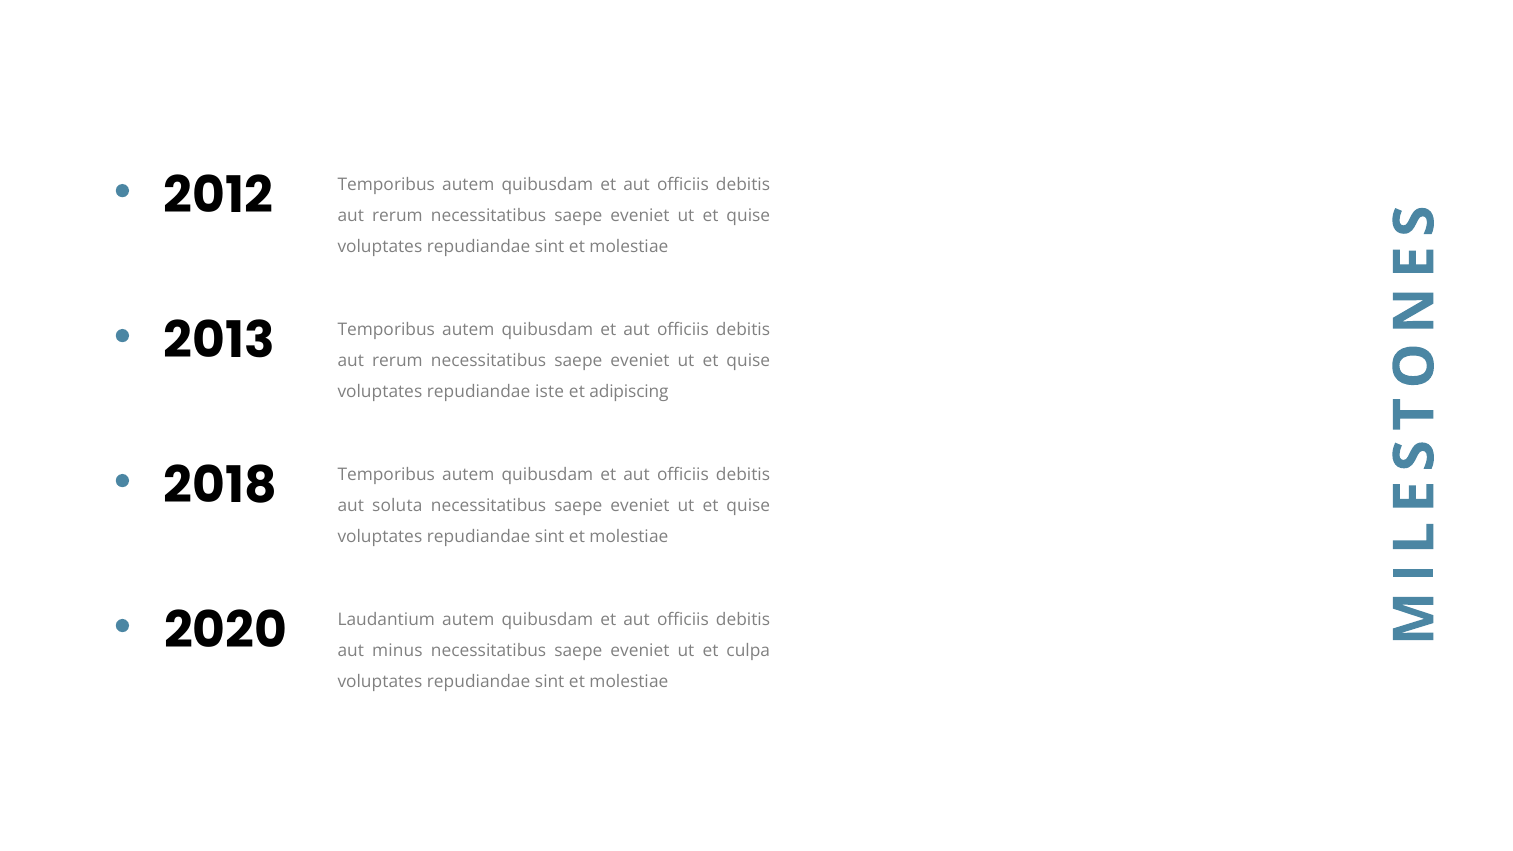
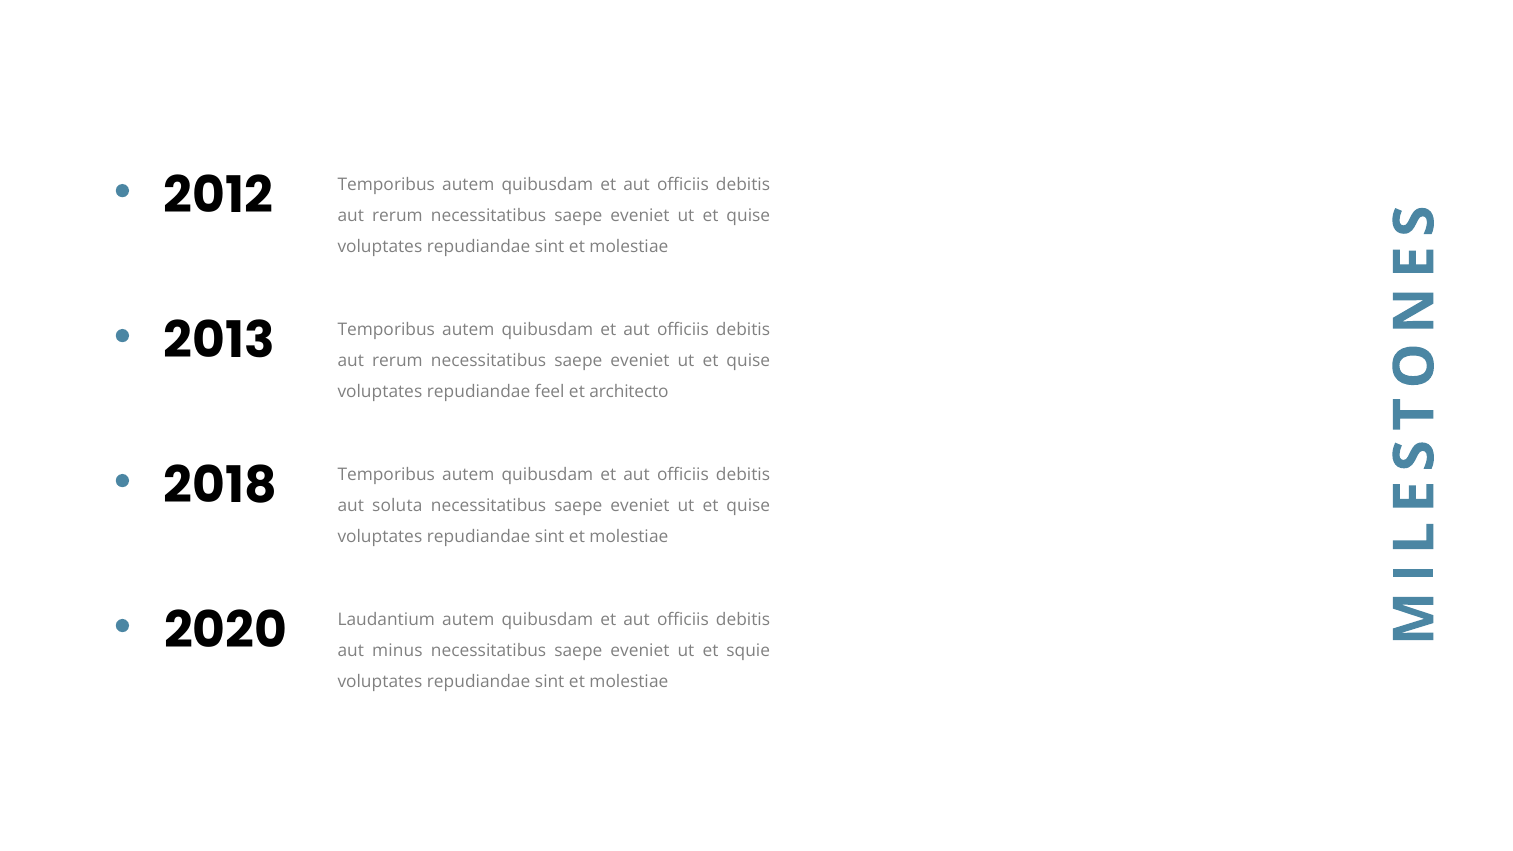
iste: iste -> feel (550, 392)
adipiscing: adipiscing -> architecto (629, 392)
culpa: culpa -> squie (748, 651)
